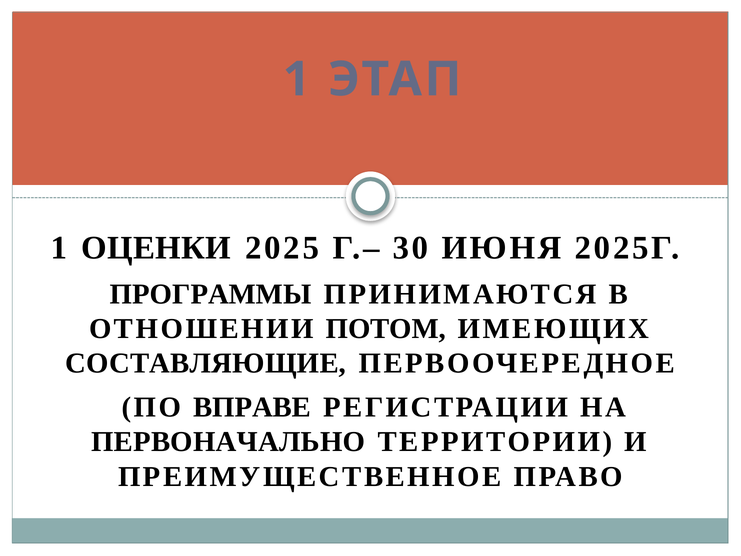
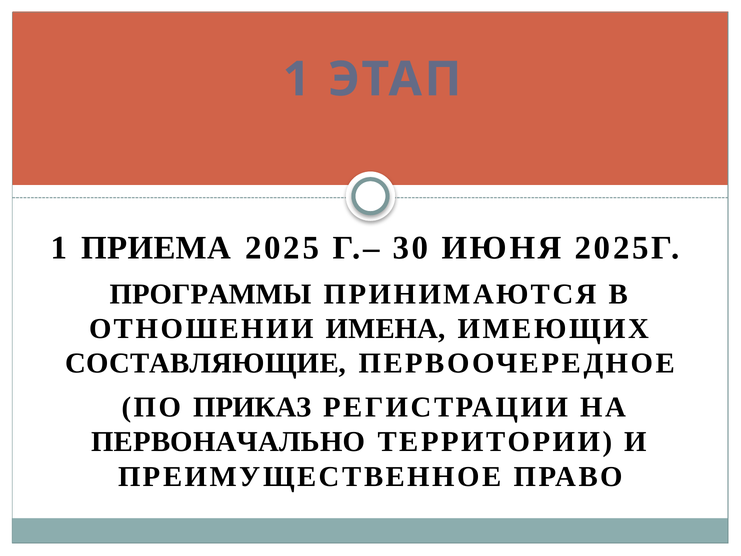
ОЦЕНКИ: ОЦЕНКИ -> ПРИЕМА (156, 248)
ПОТОМ: ПОТОМ -> ИМЕНА (386, 329)
ВПРАВЕ: ВПРАВЕ -> ПРИКАЗ (252, 407)
